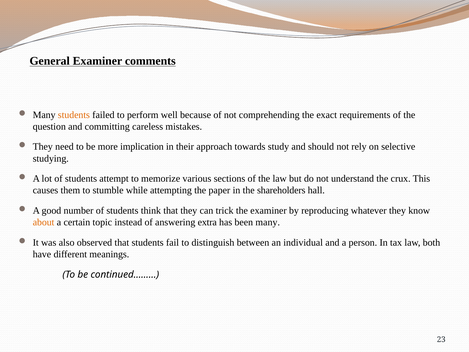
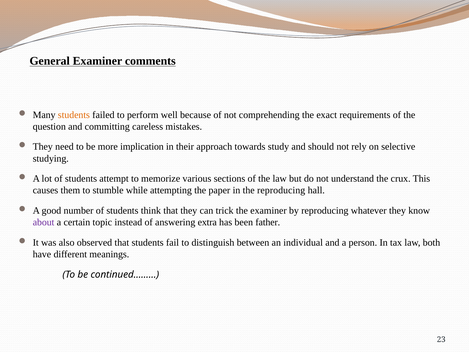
the shareholders: shareholders -> reproducing (281, 190)
about colour: orange -> purple (44, 222)
been many: many -> father (268, 222)
